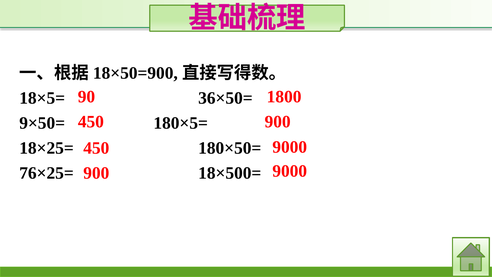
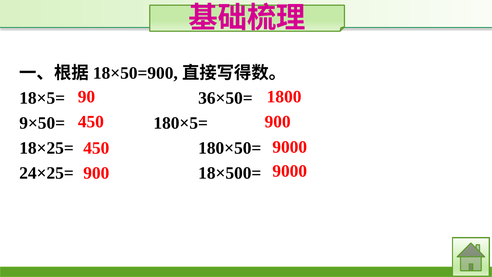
76×25=: 76×25= -> 24×25= (47, 173)
